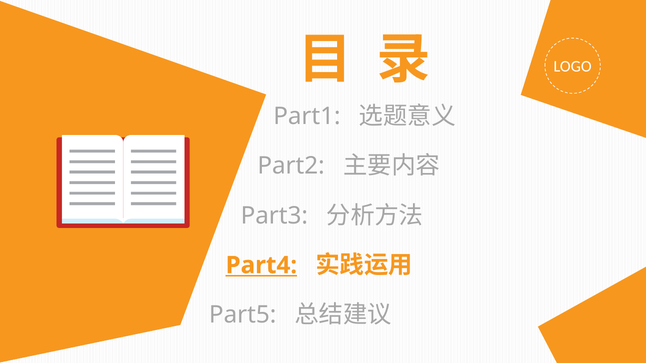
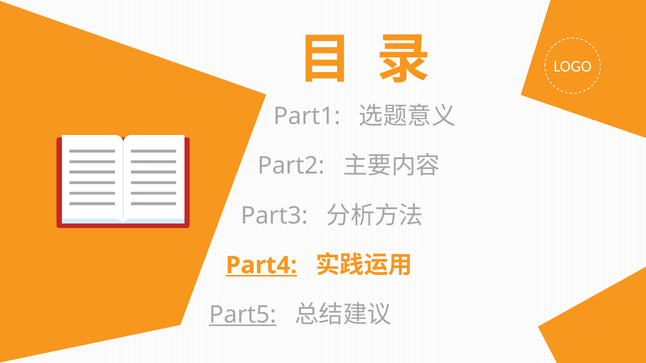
Part5 underline: none -> present (243, 315)
